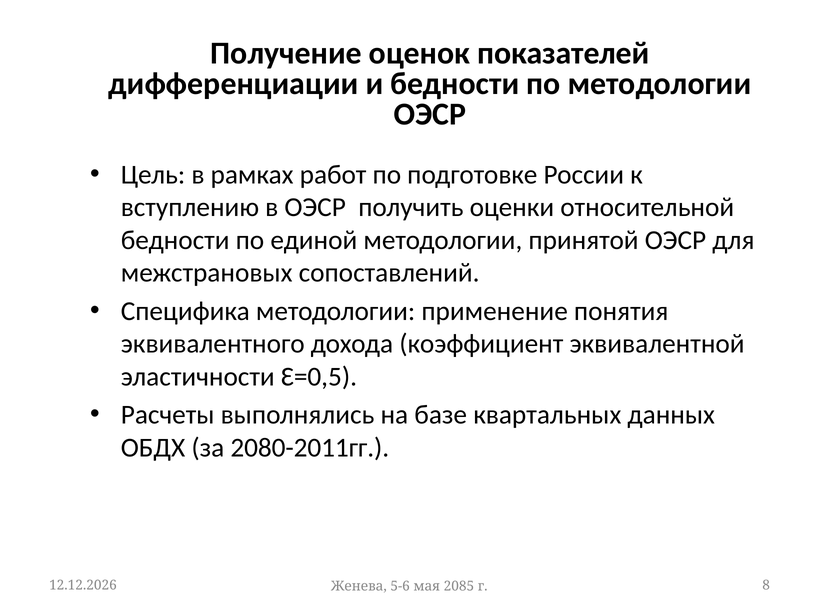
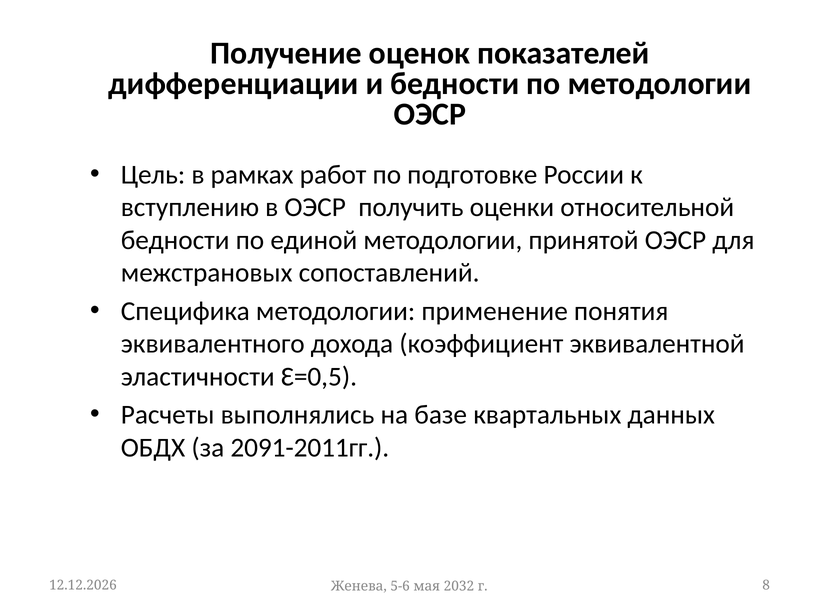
2080-2011гг: 2080-2011гг -> 2091-2011гг (310, 448)
2085: 2085 -> 2032 (459, 587)
